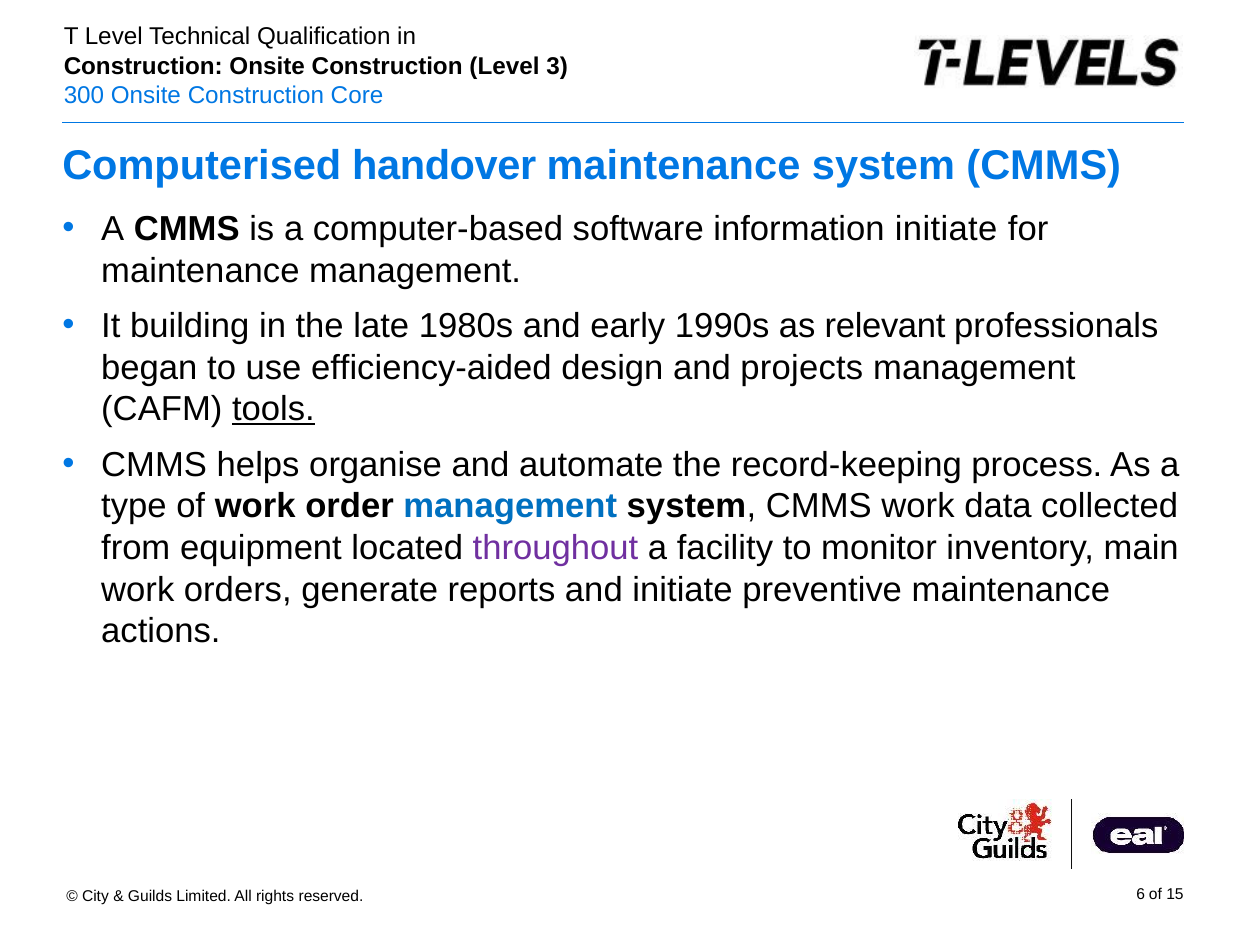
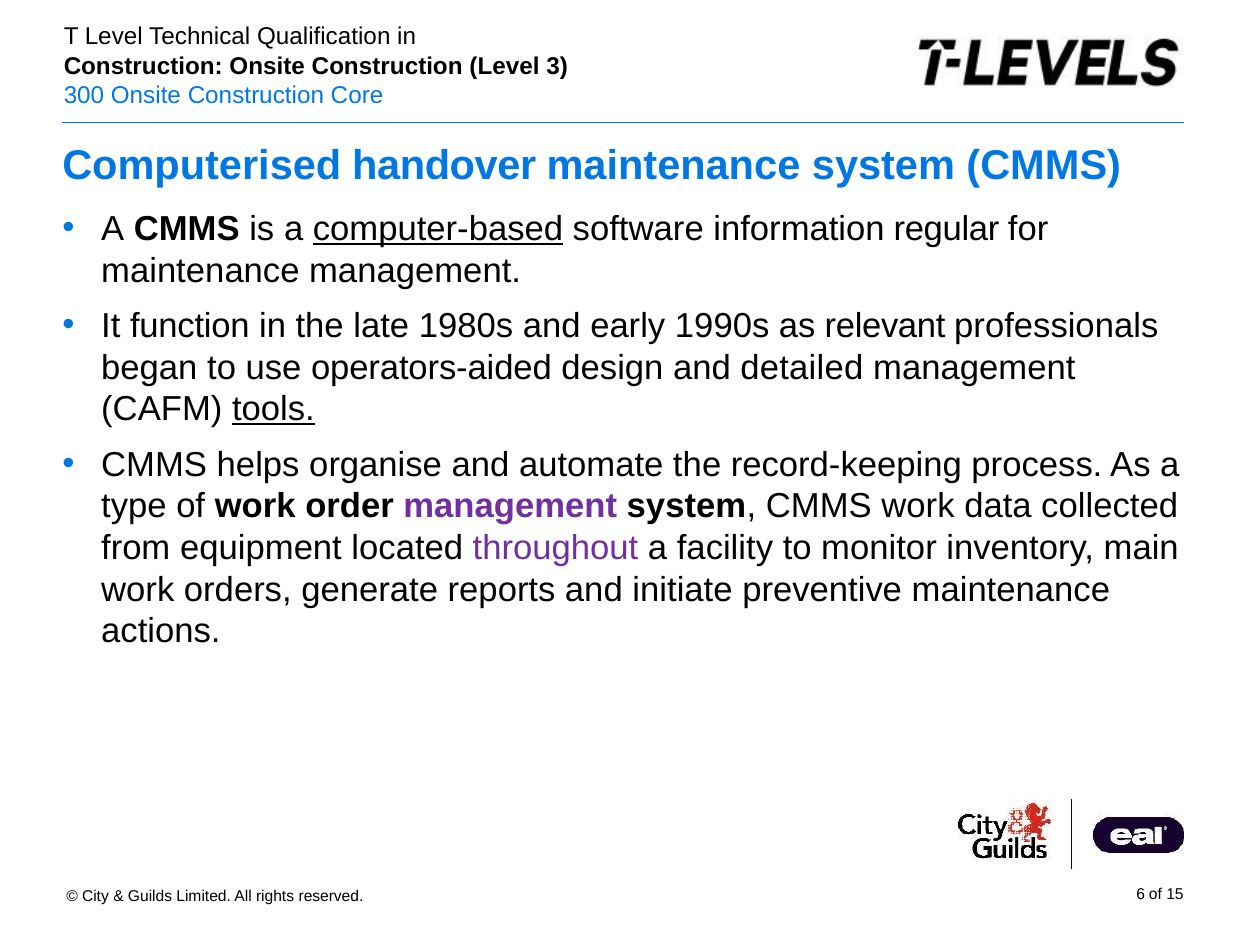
computer-based underline: none -> present (438, 229)
information initiate: initiate -> regular (946, 229)
building: building -> function (190, 326)
efficiency-aided: efficiency-aided -> operators-aided (431, 368)
projects: projects -> detailed (802, 368)
management colour: blue -> purple (510, 506)
